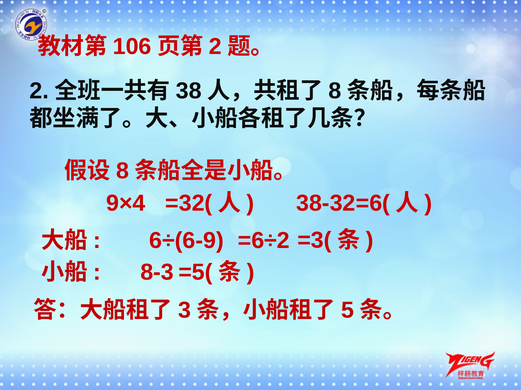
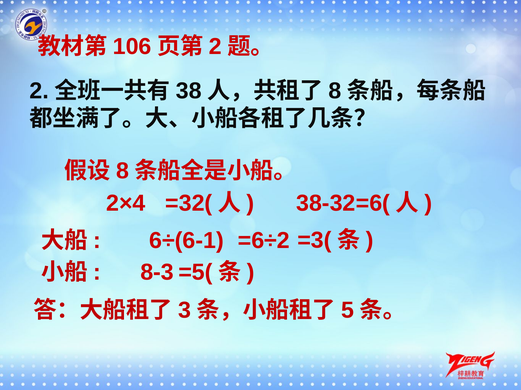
9×4: 9×4 -> 2×4 (126, 204)
6÷(6-9: 6÷(6-9 -> 6÷(6-1 (187, 241)
